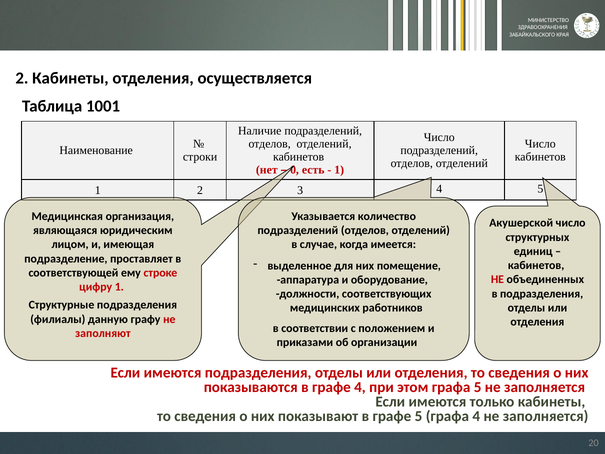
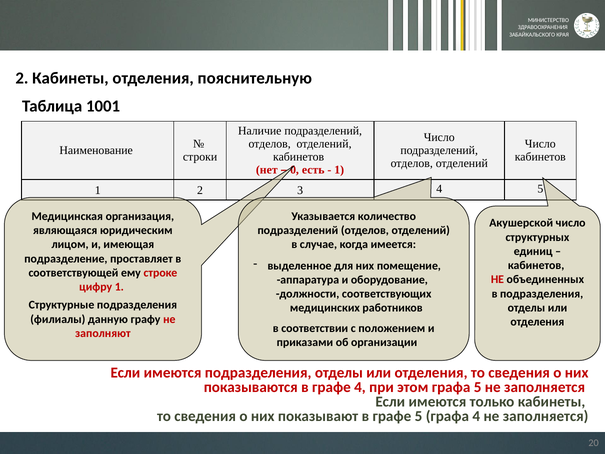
осуществляется: осуществляется -> пояснительную (255, 78)
